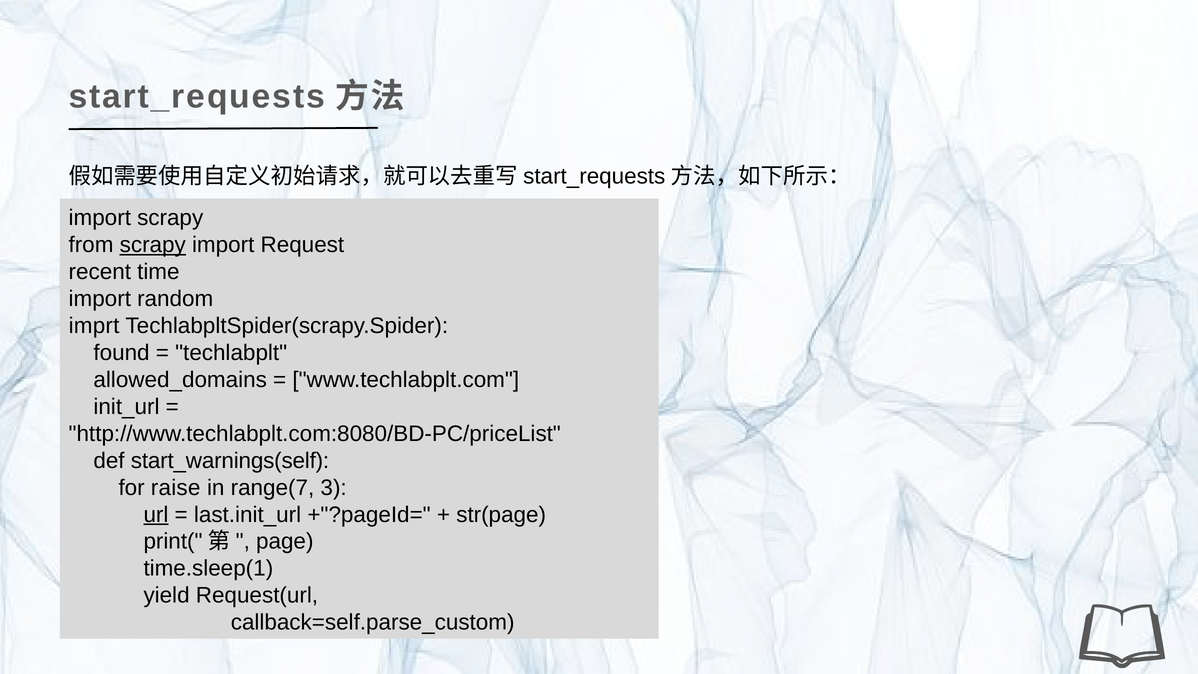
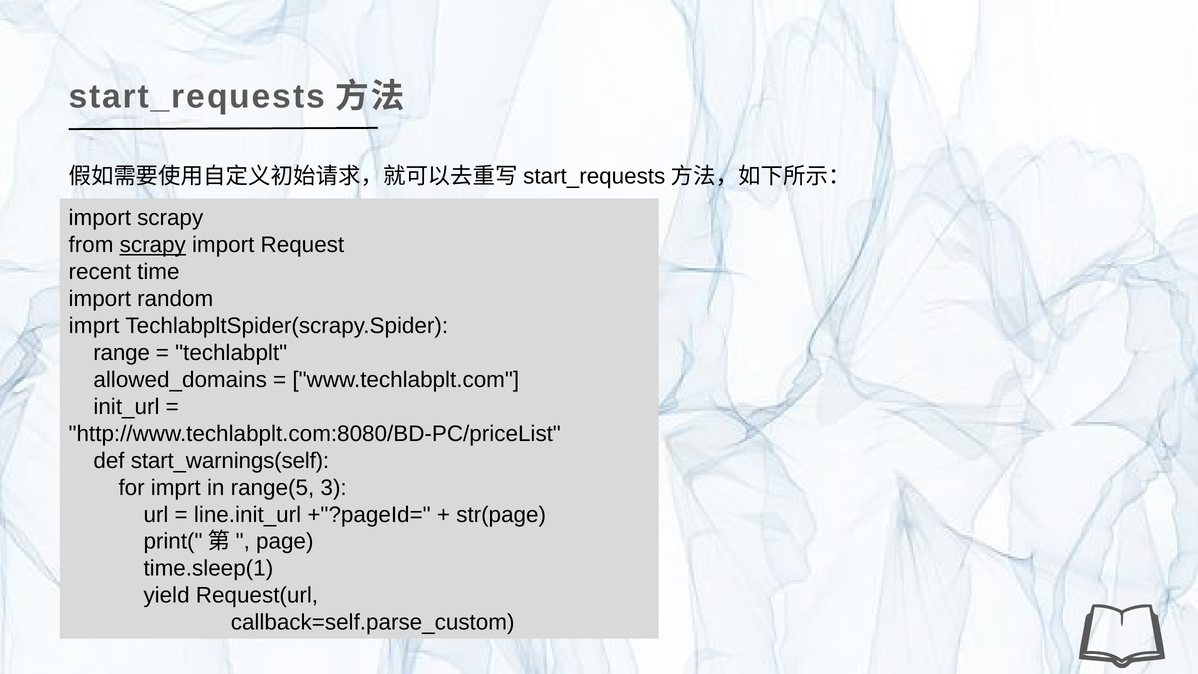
found: found -> range (122, 353)
for raise: raise -> imprt (176, 488)
range(7: range(7 -> range(5 (272, 488)
url underline: present -> none (156, 514)
last.init_url: last.init_url -> line.init_url (248, 514)
